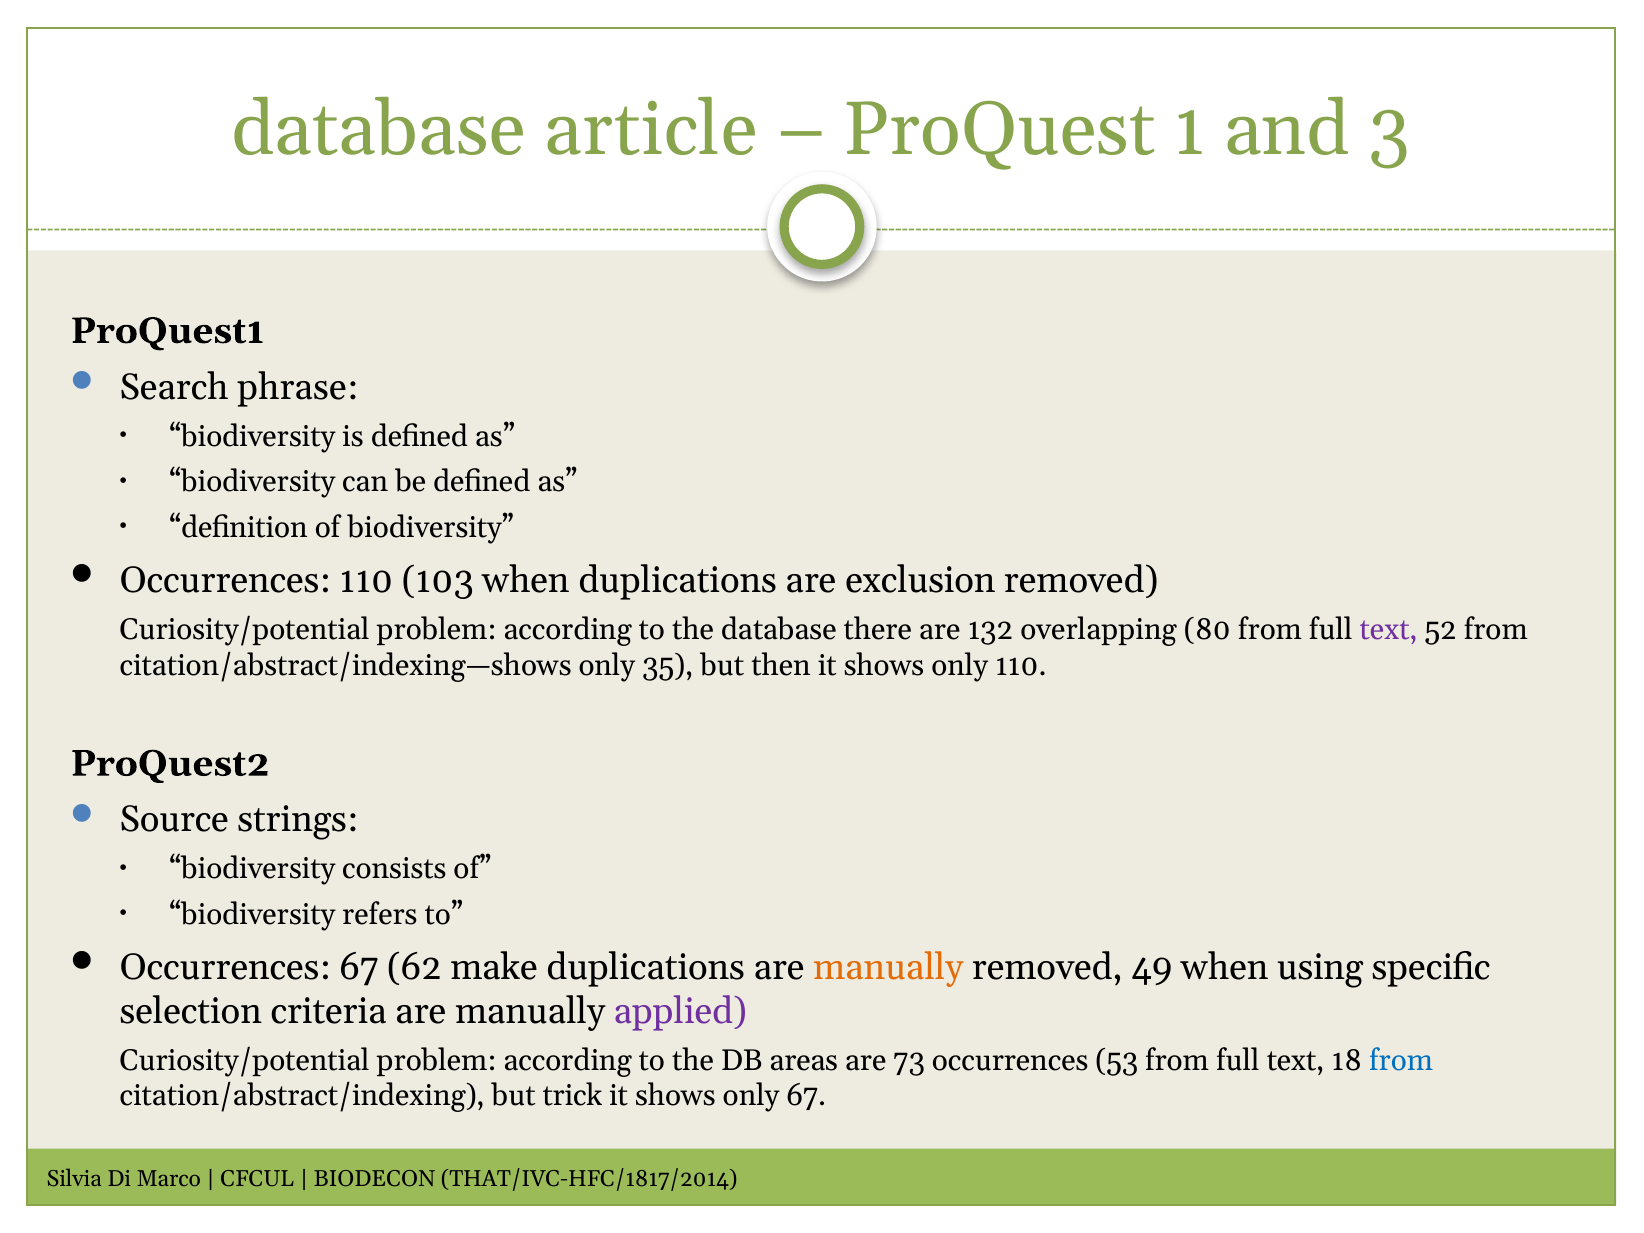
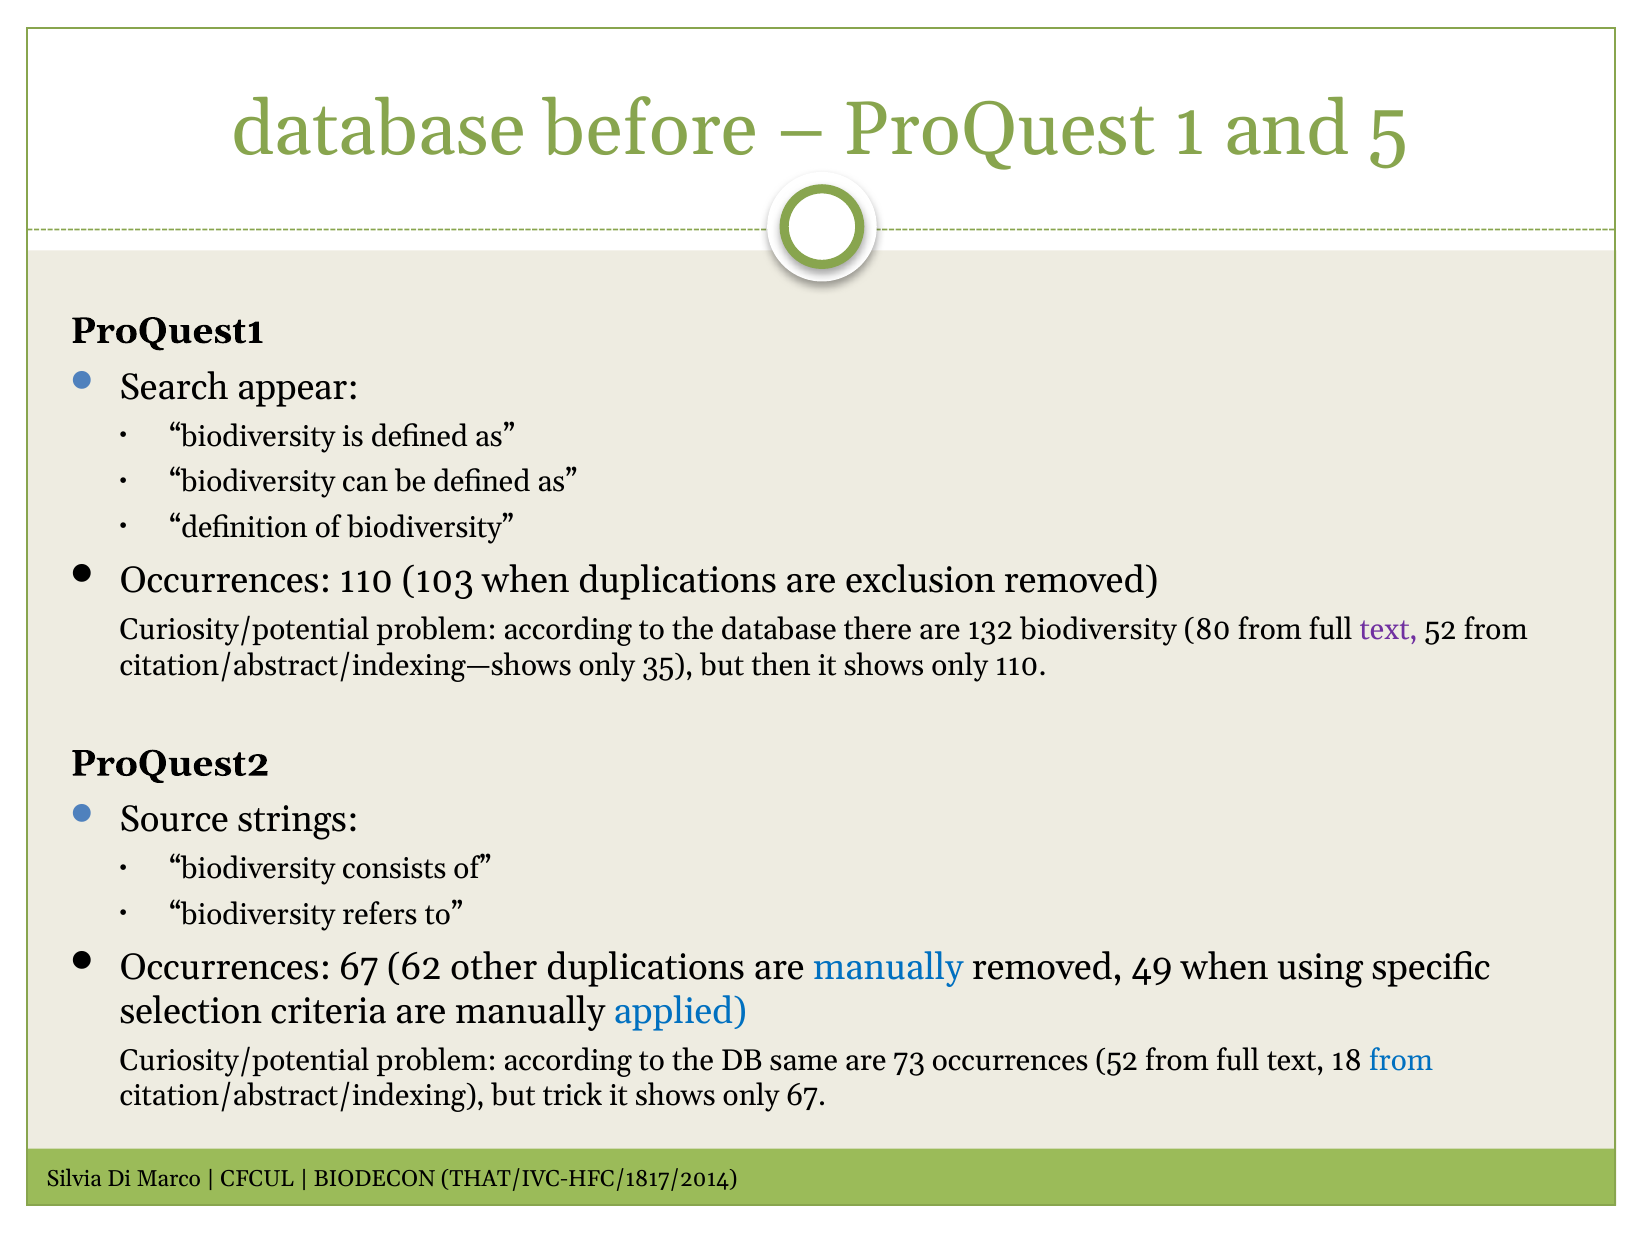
article: article -> before (651, 129)
3: 3 -> 5 (1389, 129)
phrase: phrase -> appear (298, 387)
132 overlapping: overlapping -> biodiversity (1098, 630)
make: make -> other (494, 967)
manually colour: orange -> blue (888, 967)
applied colour: purple -> blue (680, 1011)
areas: areas -> same (804, 1060)
occurrences 53: 53 -> 52 (1117, 1060)
